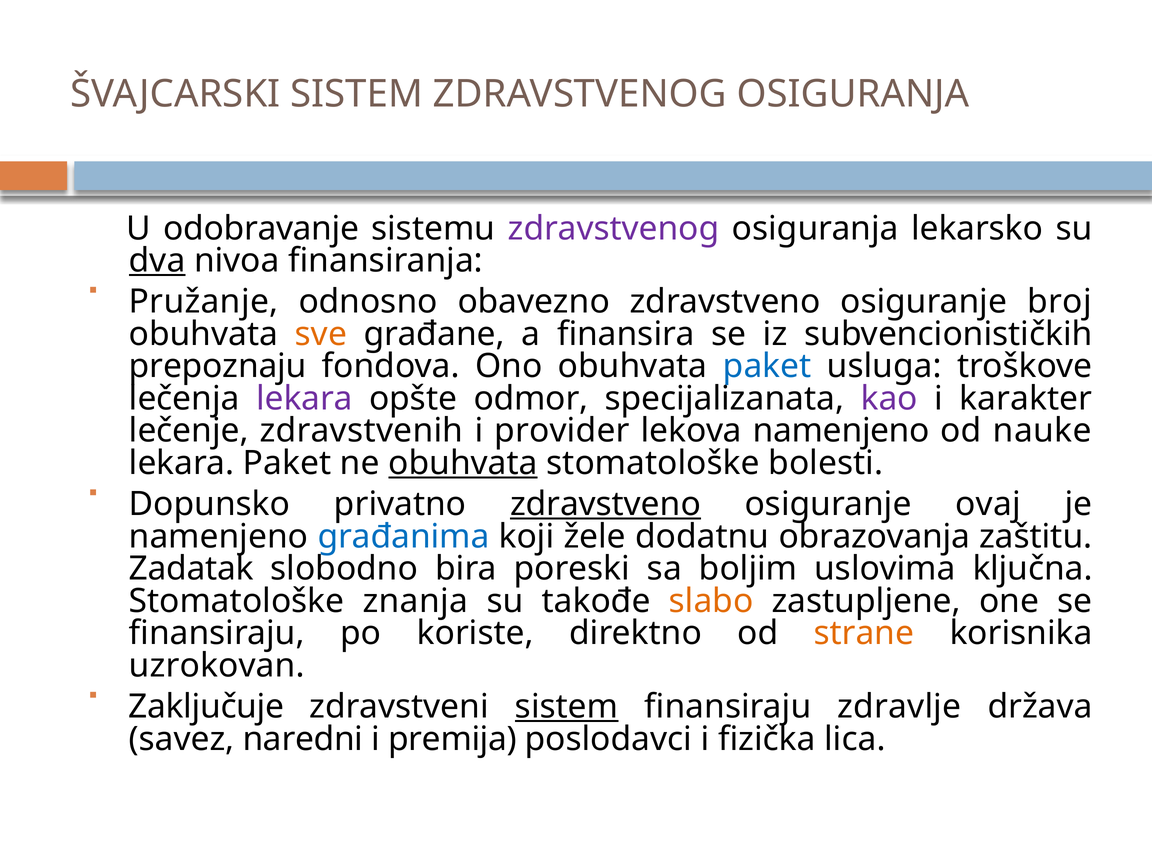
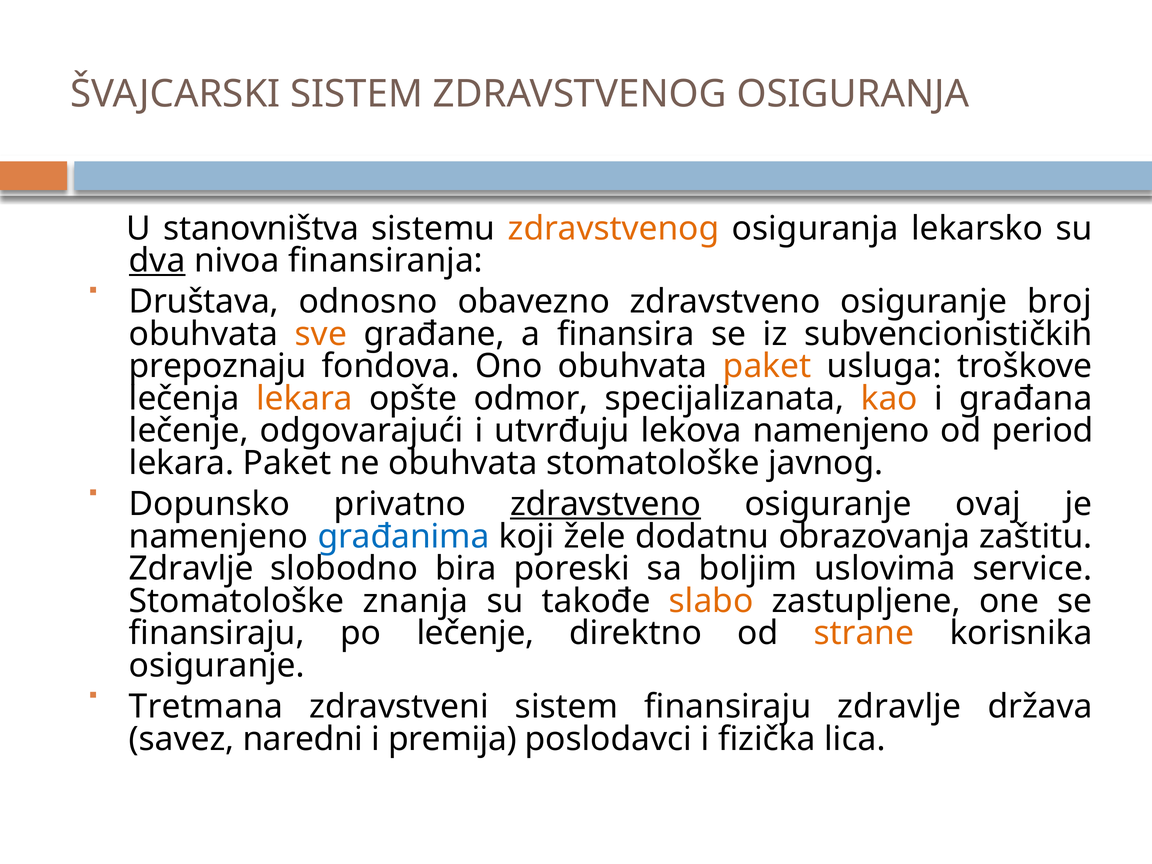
odobravanje: odobravanje -> stanovništva (261, 228)
zdravstvenog colour: purple -> orange (614, 228)
Pružanje: Pružanje -> Društava (204, 302)
paket colour: blue -> orange (767, 366)
lekara colour: purple -> orange (304, 399)
kao colour: purple -> orange (889, 399)
karakter: karakter -> građana (1026, 399)
zdravstvenih: zdravstvenih -> odgovarajući (362, 431)
provider: provider -> utvrđuju (562, 431)
nauke: nauke -> period (1043, 431)
obuhvata underline: present -> none (463, 463)
bolesti: bolesti -> javnog (826, 463)
Zadatak: Zadatak -> Zdravlje (191, 569)
ključna: ključna -> service (1032, 569)
po koriste: koriste -> lečenje (475, 633)
uzrokovan: uzrokovan -> osiguranje (217, 666)
Zaključuje: Zaključuje -> Tretmana (206, 707)
sistem underline: present -> none (567, 707)
